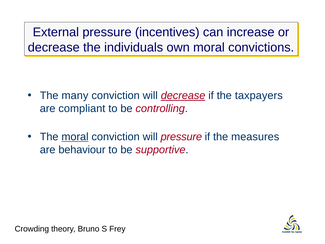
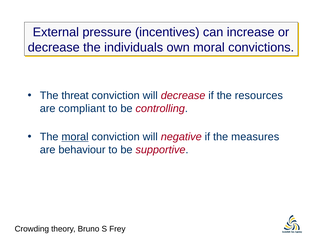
many: many -> threat (75, 96)
decrease underline: present -> none (183, 96)
taxpayers: taxpayers -> resources (259, 96)
will pressure: pressure -> negative (181, 137)
